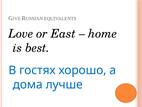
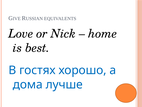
East: East -> Nick (63, 33)
